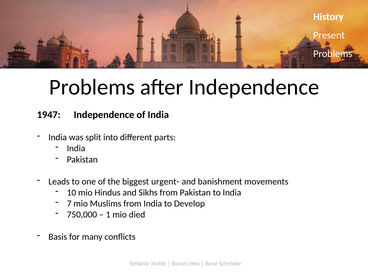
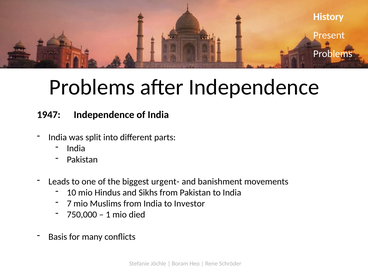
Develop: Develop -> Investor (189, 204)
